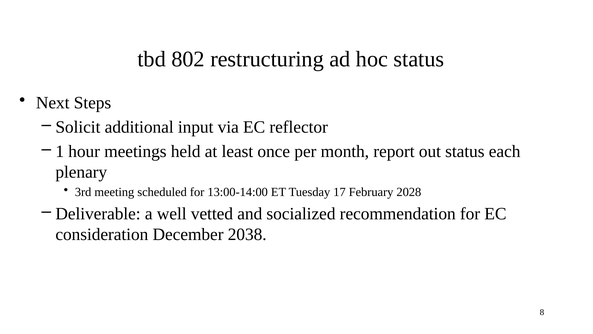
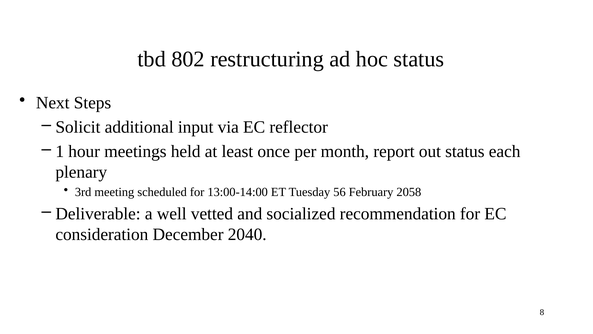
17: 17 -> 56 (339, 192)
2028: 2028 -> 2058 (409, 192)
2038: 2038 -> 2040 (247, 234)
